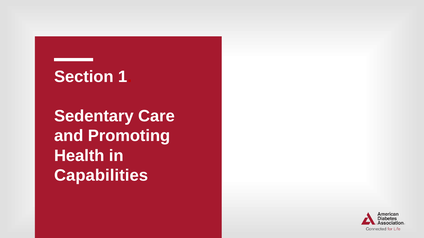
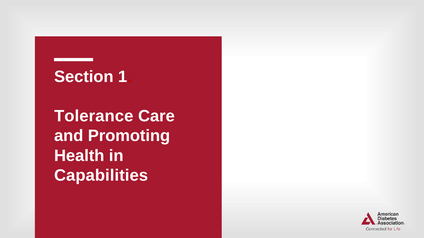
Sedentary: Sedentary -> Tolerance (94, 116)
